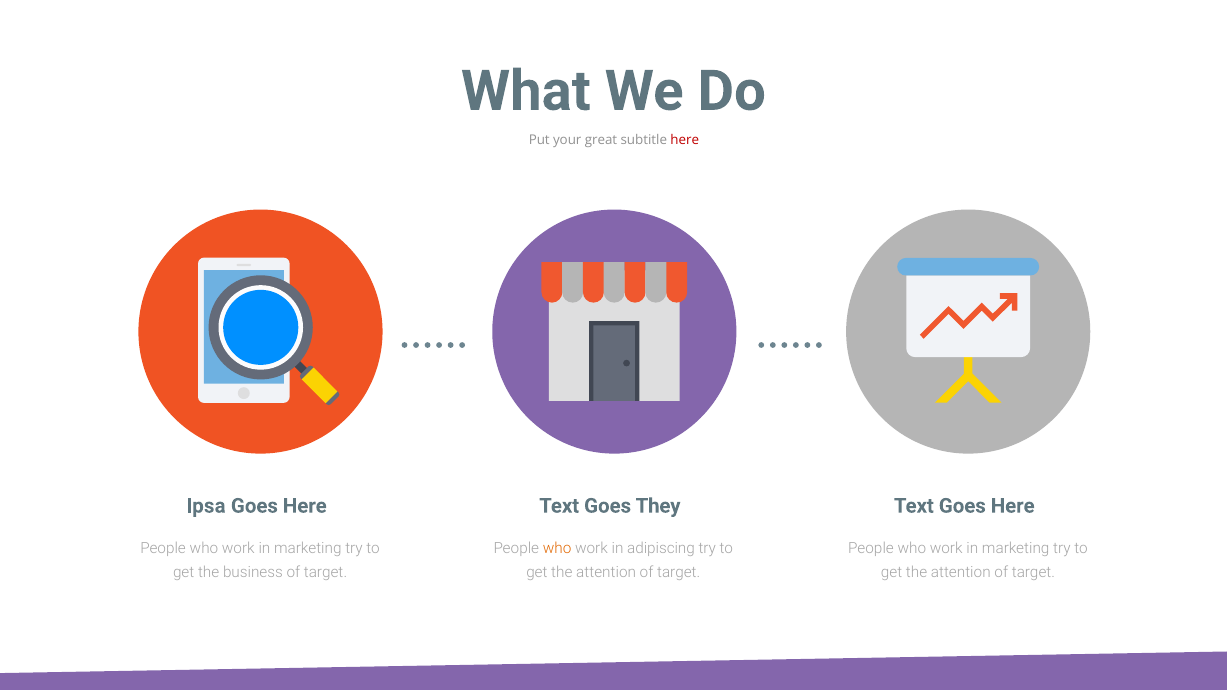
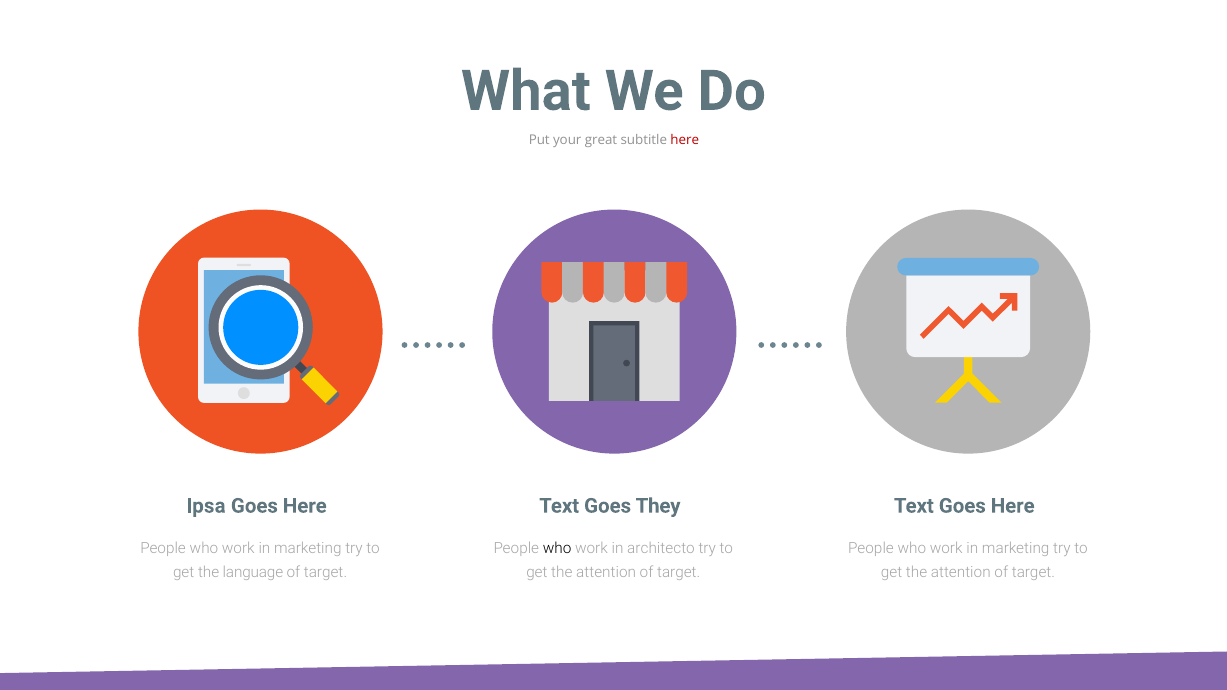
who colour: orange -> black (557, 549)
adipiscing: adipiscing -> architecto (661, 549)
business: business -> language (253, 573)
